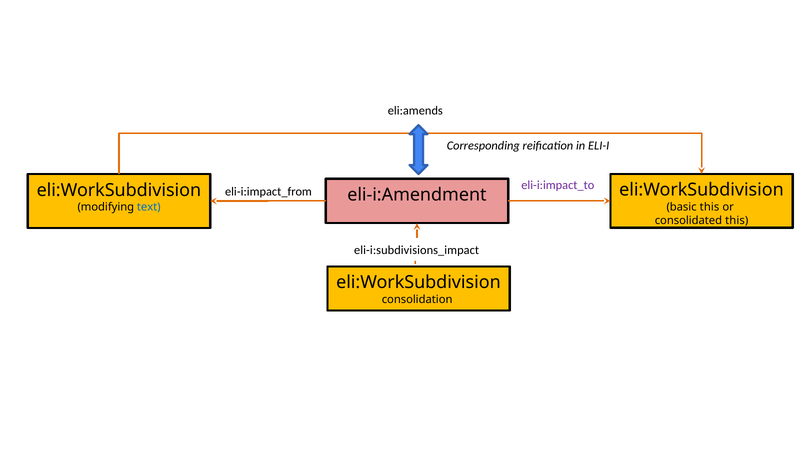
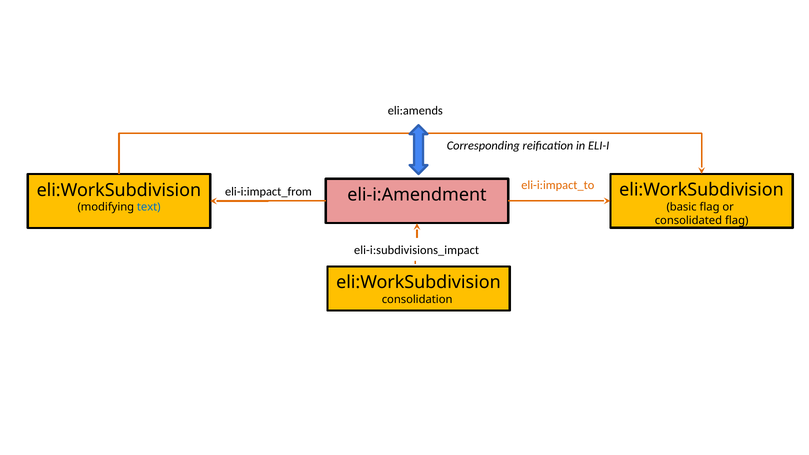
eli-i:impact_to colour: purple -> orange (558, 185)
basic this: this -> flag (710, 207)
consolidated this: this -> flag (737, 221)
